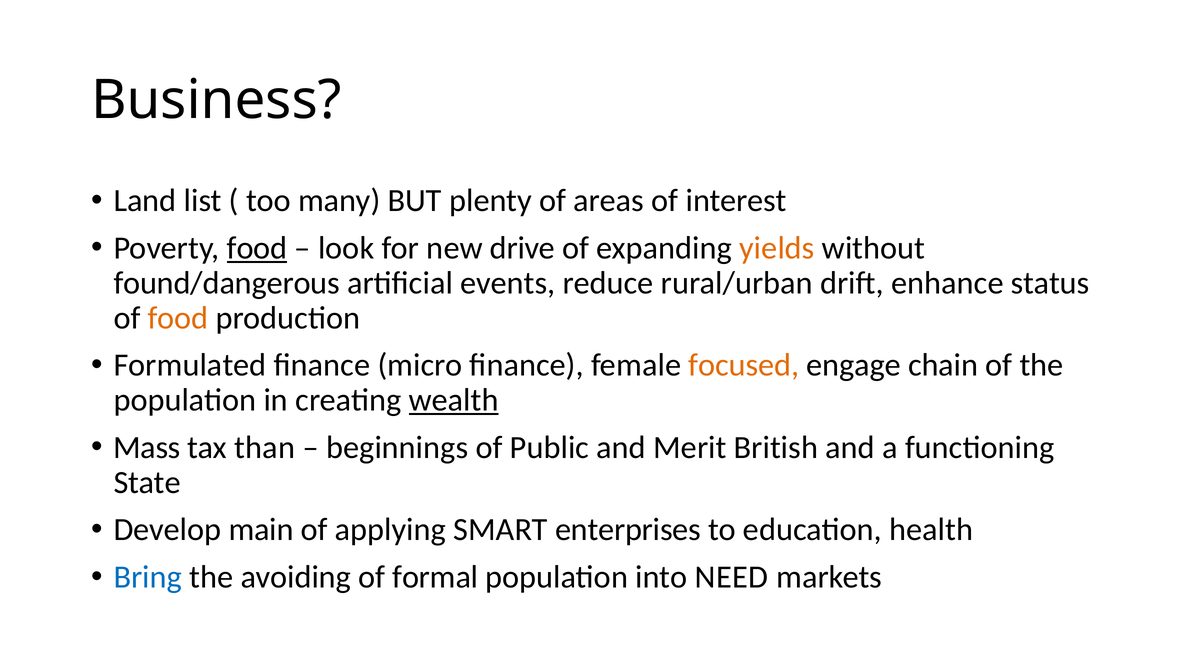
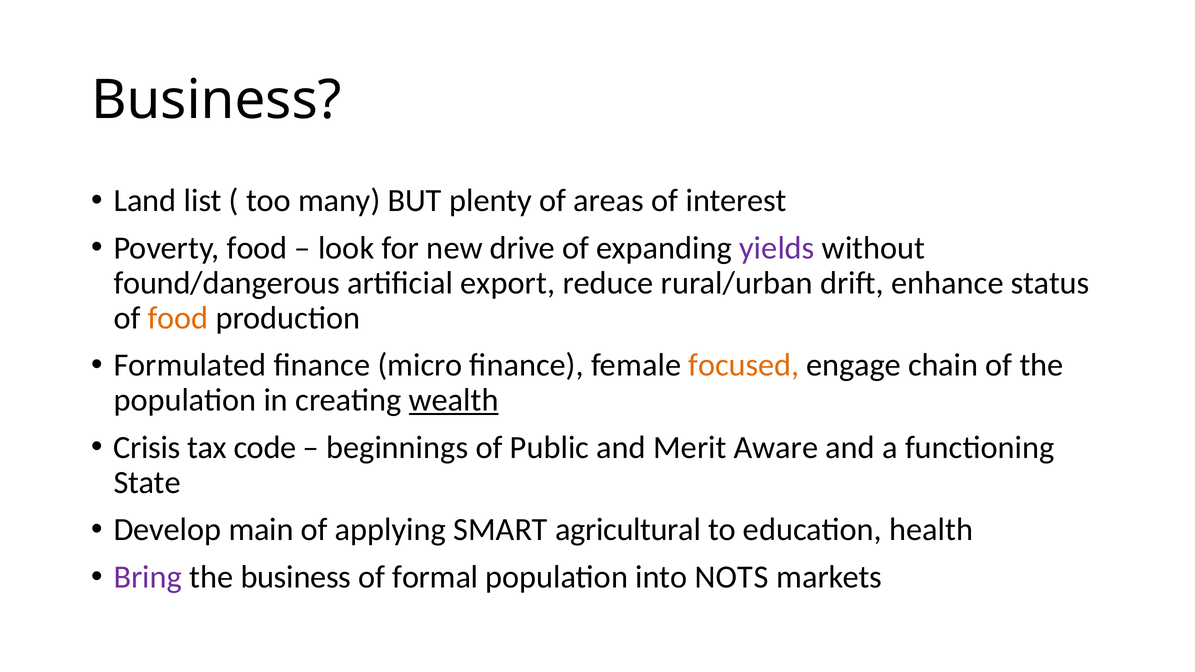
food underline: present -> none (257, 248)
yields colour: orange -> purple (777, 248)
events: events -> export (508, 283)
Mass: Mass -> Crisis (147, 448)
than: than -> code (265, 448)
British: British -> Aware (776, 448)
enterprises: enterprises -> agricultural (628, 530)
Bring colour: blue -> purple (148, 577)
the avoiding: avoiding -> business (296, 577)
NEED: NEED -> NOTS (731, 577)
